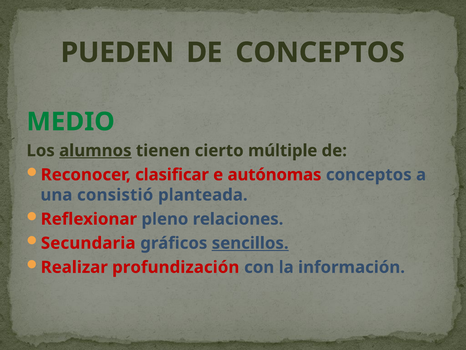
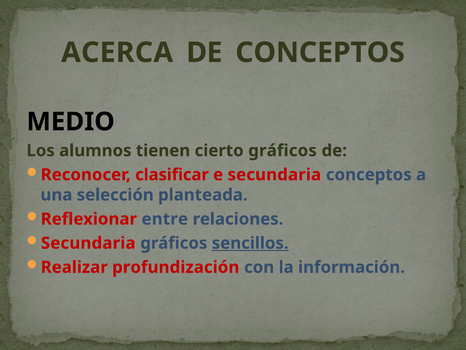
PUEDEN: PUEDEN -> ACERCA (117, 52)
MEDIO colour: green -> black (71, 122)
alumnos underline: present -> none (95, 150)
cierto múltiple: múltiple -> gráficos (283, 150)
e autónomas: autónomas -> secundaria (274, 175)
consistió: consistió -> selección (115, 195)
pleno: pleno -> entre (165, 219)
